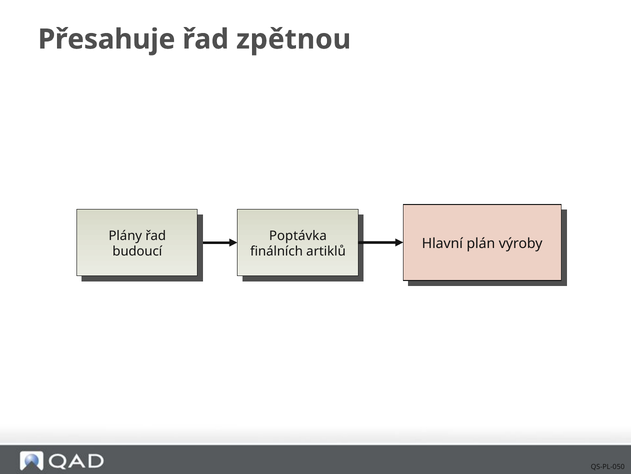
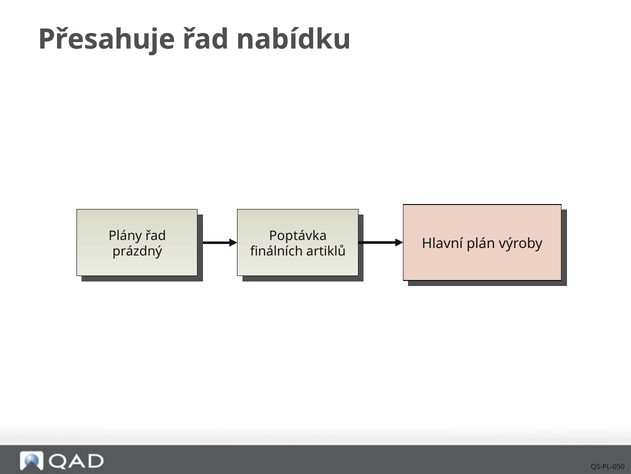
zpětnou: zpětnou -> nabídku (294, 39)
budoucí: budoucí -> prázdný (137, 251)
